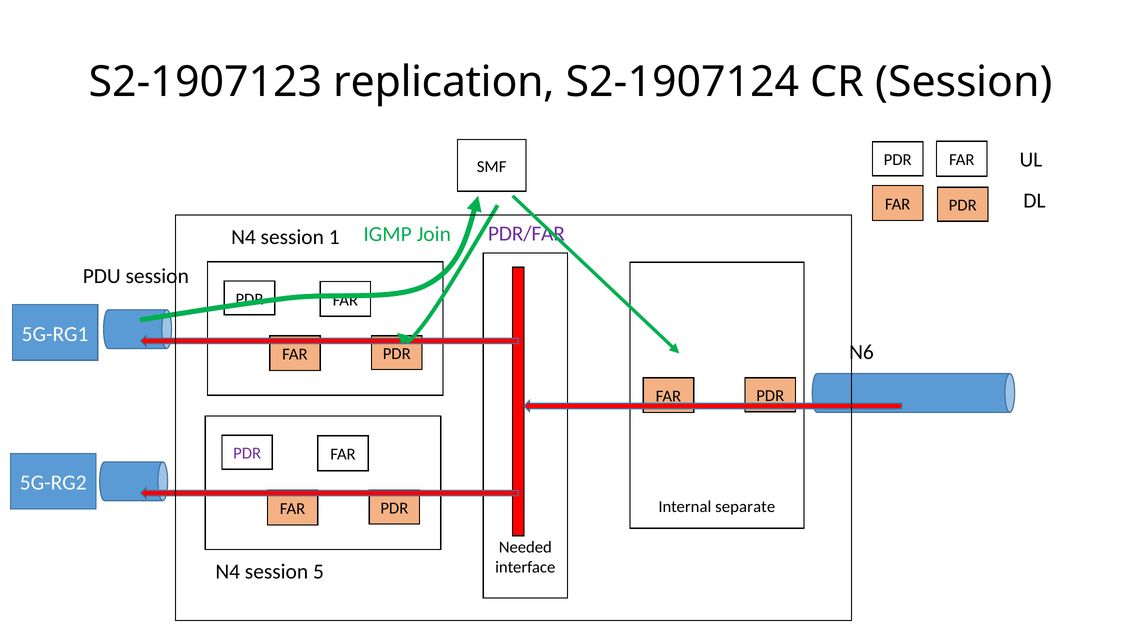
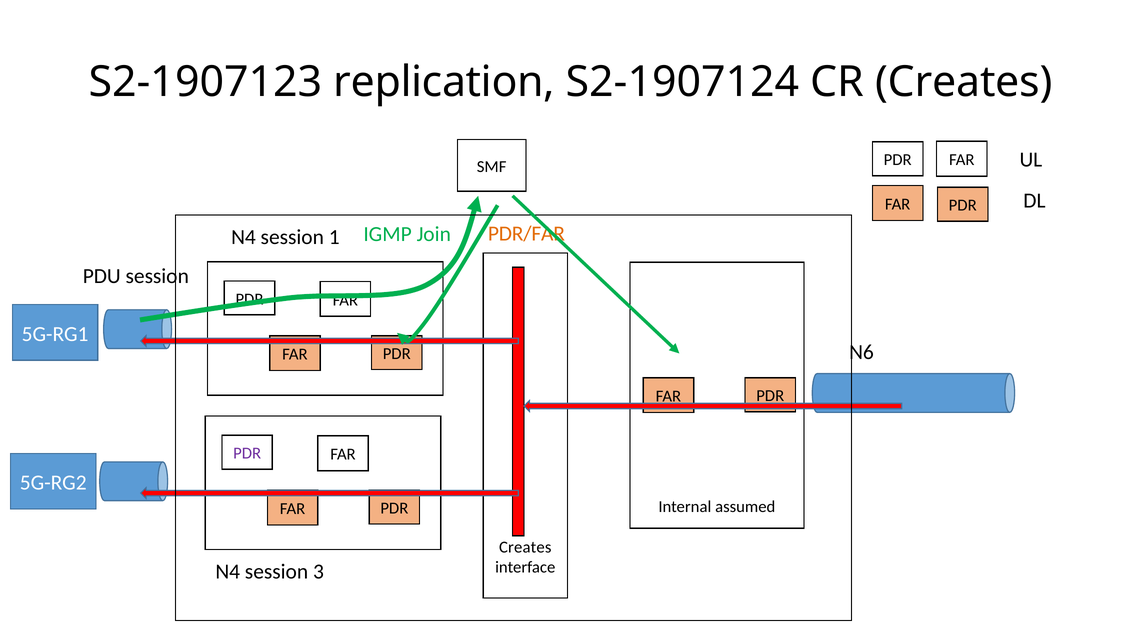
CR Session: Session -> Creates (964, 82)
PDR/FAR colour: purple -> orange (526, 234)
separate: separate -> assumed (745, 507)
Needed: Needed -> Creates (525, 547)
5: 5 -> 3 (318, 572)
